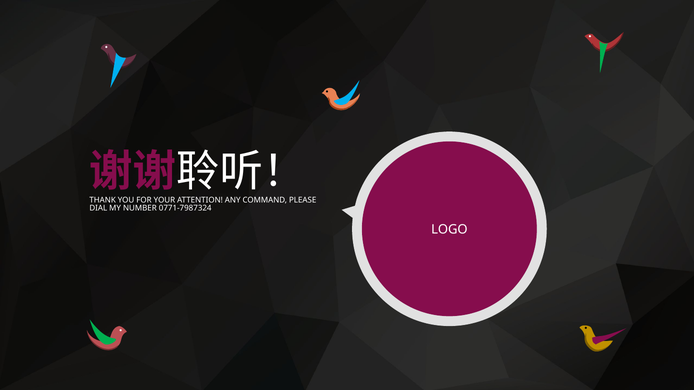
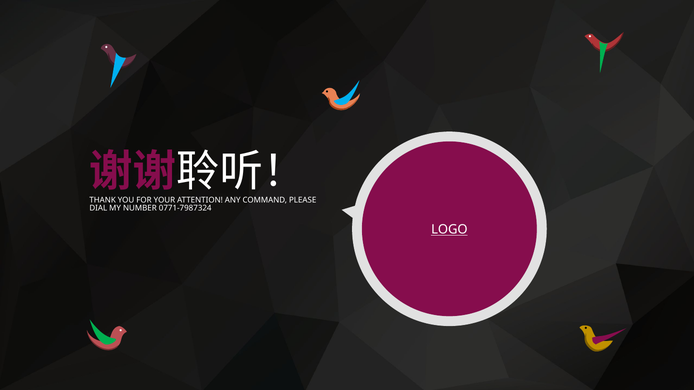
LOGO underline: none -> present (449, 230)
